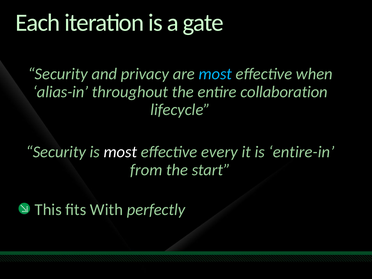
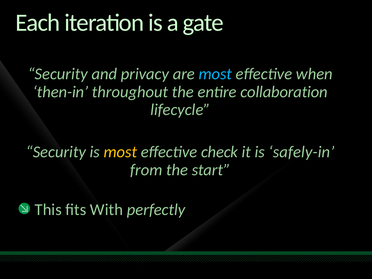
alias-in: alias-in -> then-in (61, 92)
most colour: white -> yellow (120, 152)
every: every -> check (220, 152)
entire-in: entire-in -> safely-in (302, 152)
